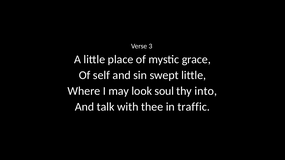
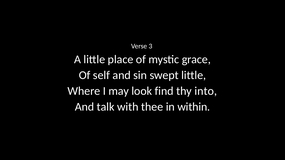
soul: soul -> find (164, 91)
traffic: traffic -> within (194, 107)
